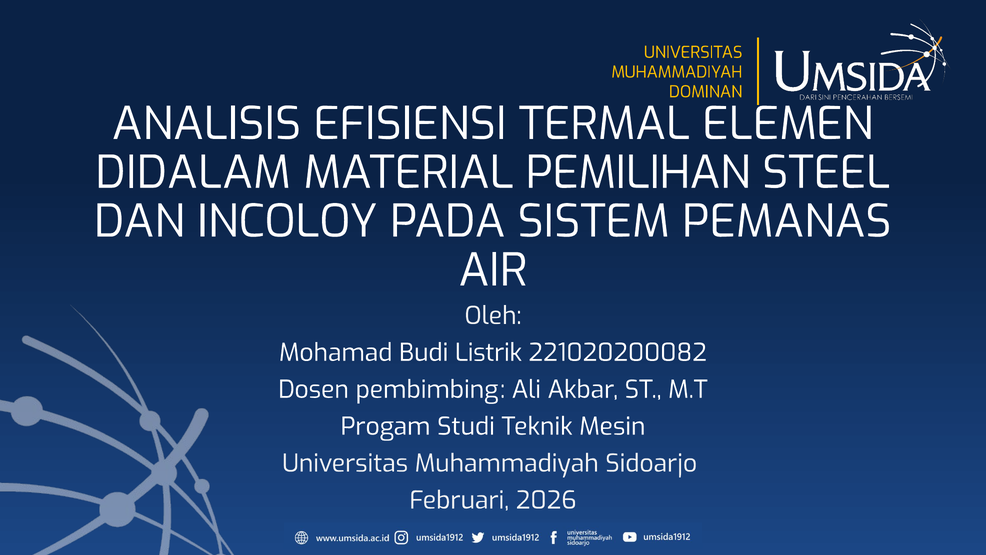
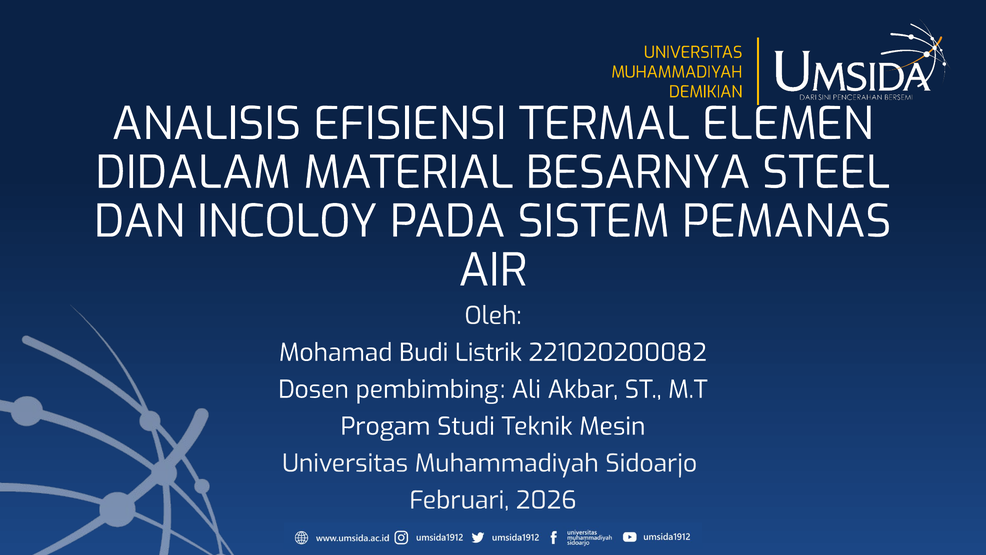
DOMINAN: DOMINAN -> DEMIKIAN (706, 92)
PEMILIHAN: PEMILIHAN -> BESARNYA (638, 173)
